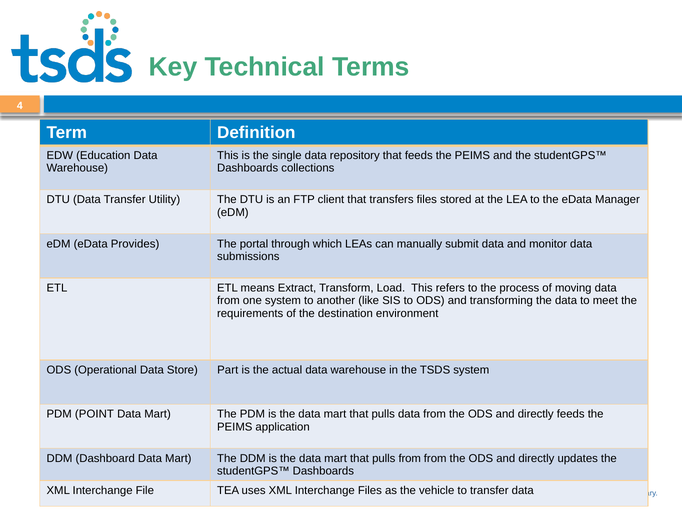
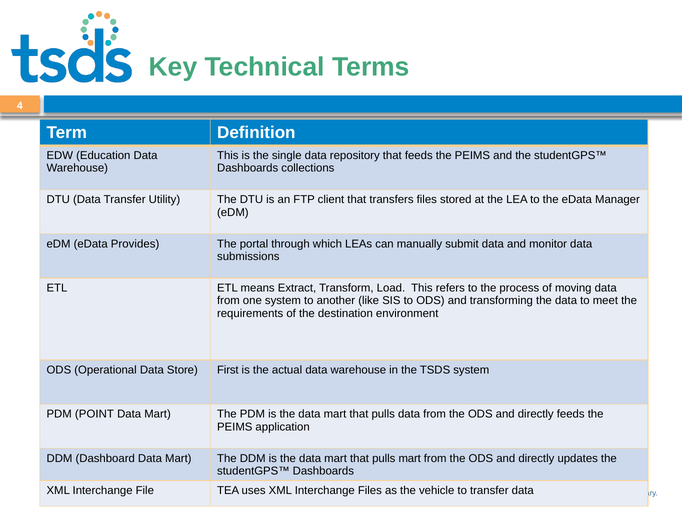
Part: Part -> First (228, 370)
pulls from: from -> mart (410, 459)
